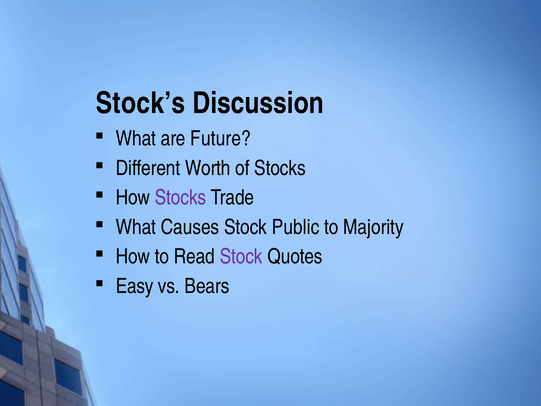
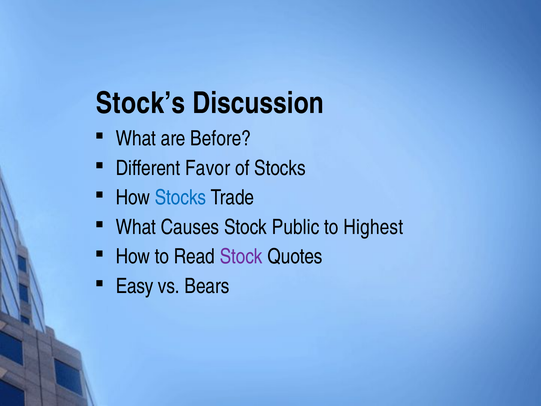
Future: Future -> Before (221, 139)
Worth: Worth -> Favor (208, 168)
Stocks colour: purple -> blue (181, 197)
Majority: Majority -> Highest (373, 227)
